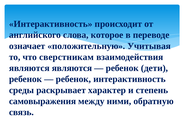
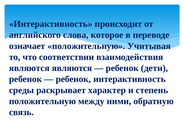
сверстникам: сверстникам -> соответствии (67, 57)
самовыражения: самовыражения -> положительную (42, 101)
